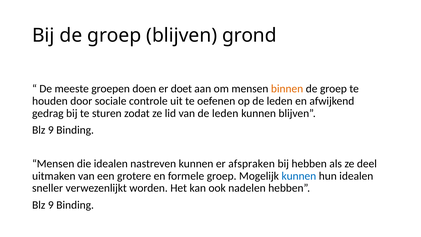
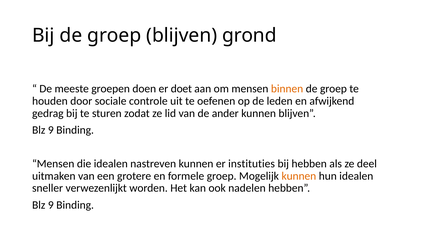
van de leden: leden -> ander (225, 113)
afspraken: afspraken -> instituties (252, 163)
kunnen colour: blue -> orange (299, 176)
